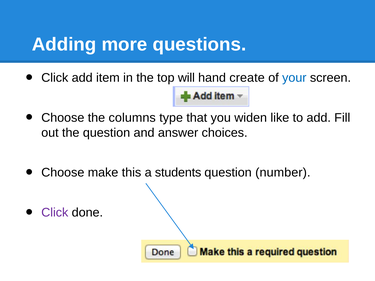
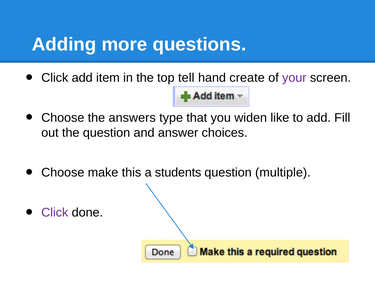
will: will -> tell (186, 78)
your colour: blue -> purple (294, 78)
columns: columns -> answers (132, 118)
number: number -> multiple (283, 173)
